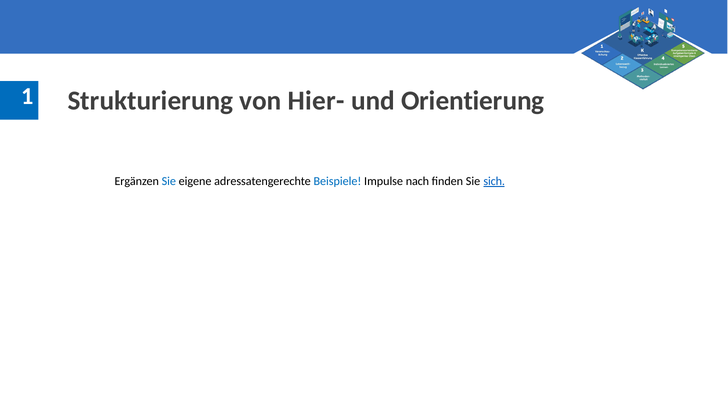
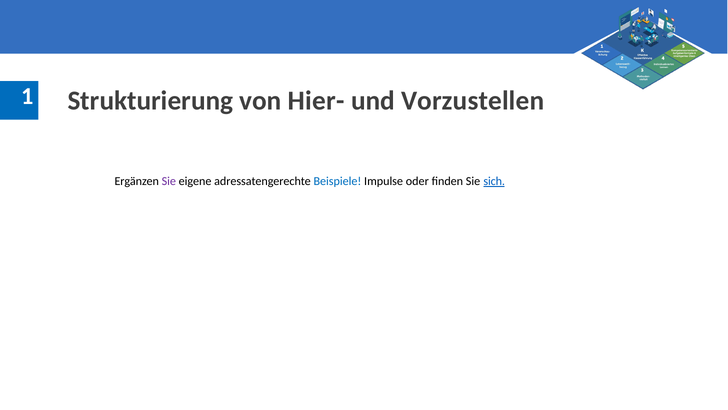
Orientierung: Orientierung -> Vorzustellen (473, 101)
Sie colour: blue -> purple (169, 181)
nach: nach -> oder (417, 181)
